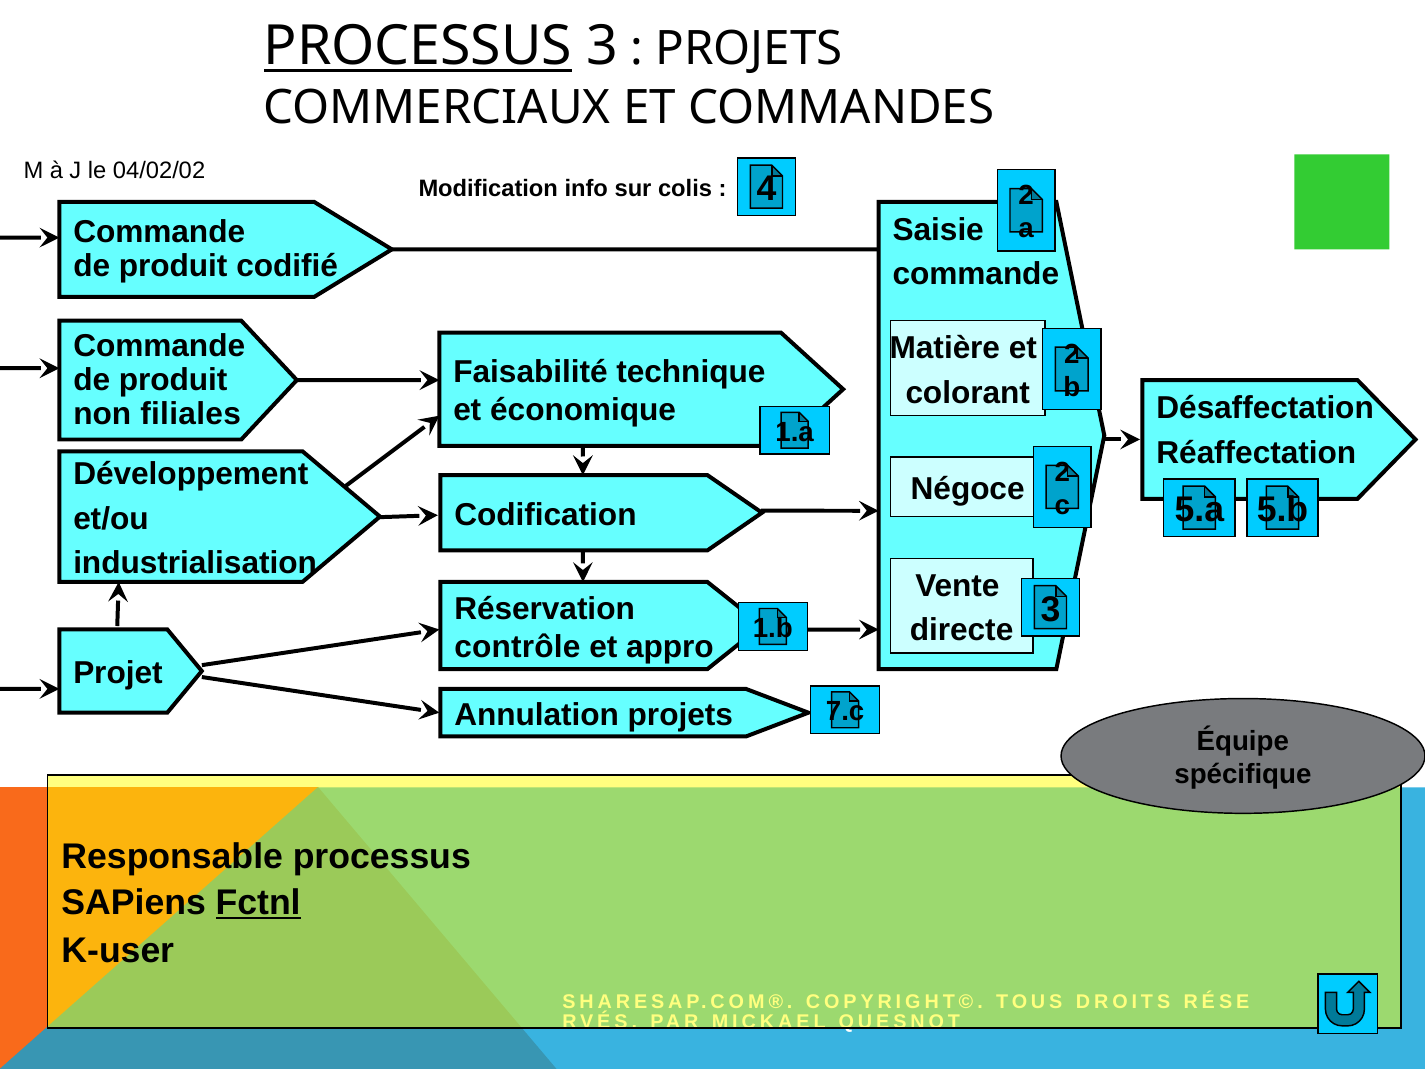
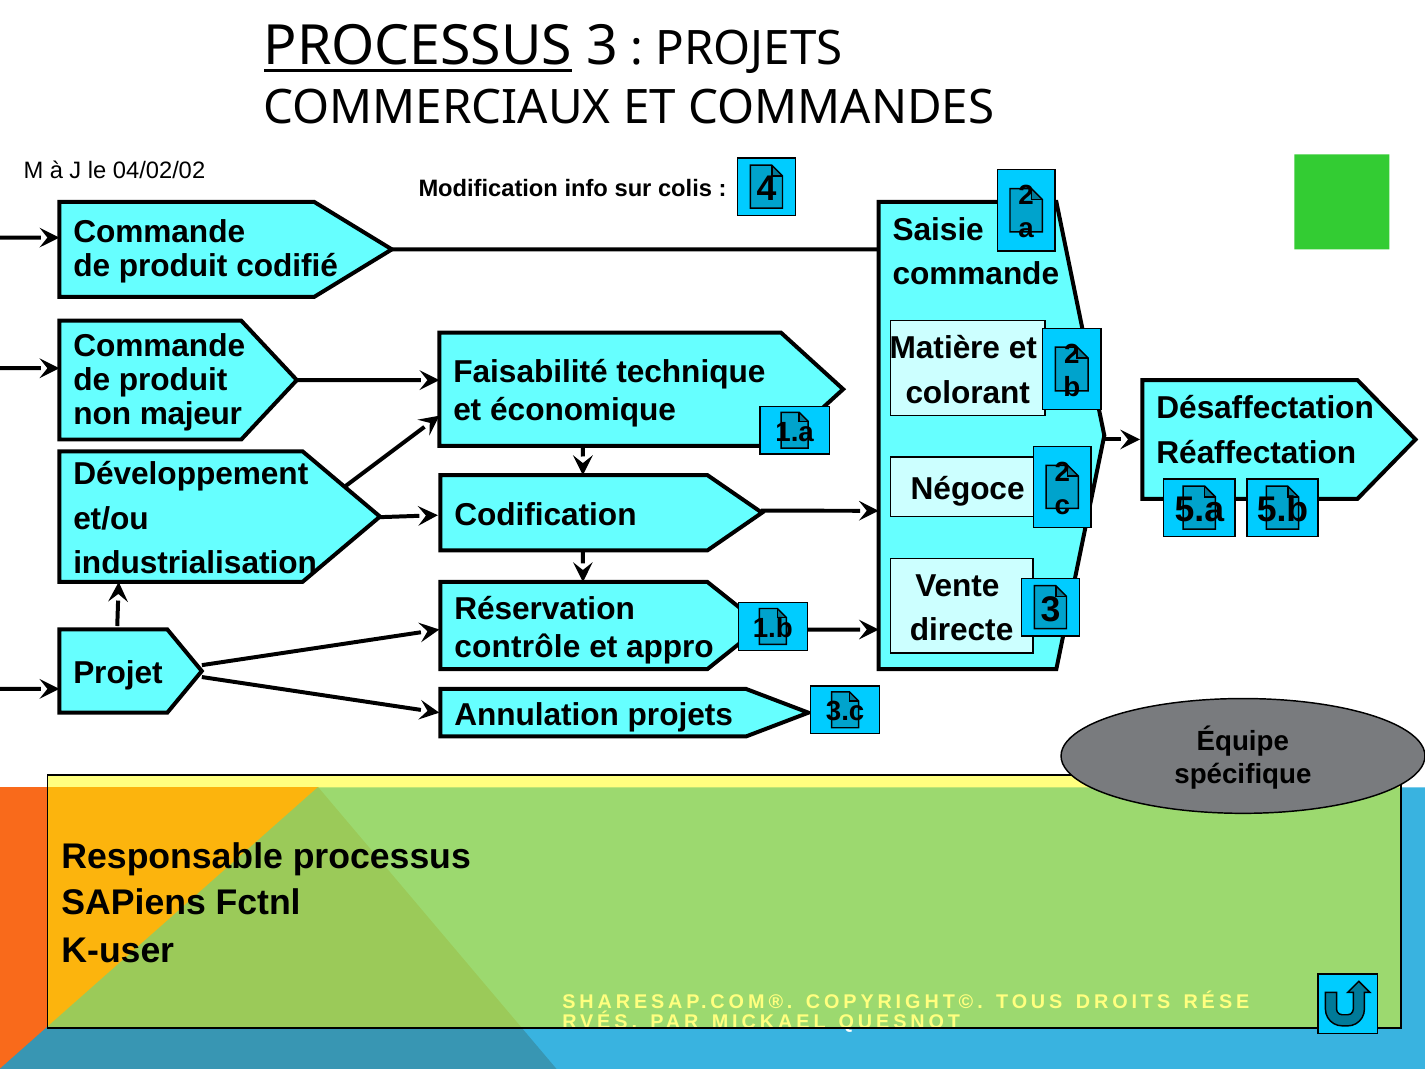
filiales: filiales -> majeur (191, 414)
7.c: 7.c -> 3.c (845, 712)
Fctnl underline: present -> none (258, 903)
